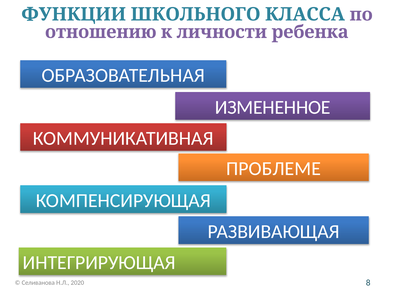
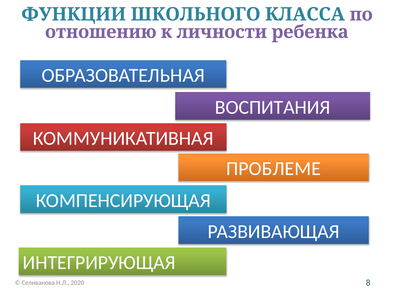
ИЗМЕНЕННОЕ: ИЗМЕНЕННОЕ -> ВОСПИТАНИЯ (273, 107)
